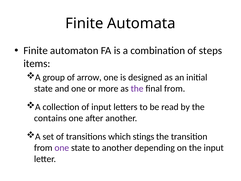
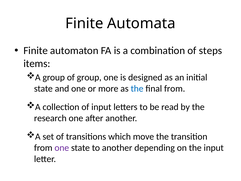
of arrow: arrow -> group (89, 77)
the colour: purple -> blue (137, 89)
contains: contains -> research (50, 118)
stings: stings -> move (143, 136)
